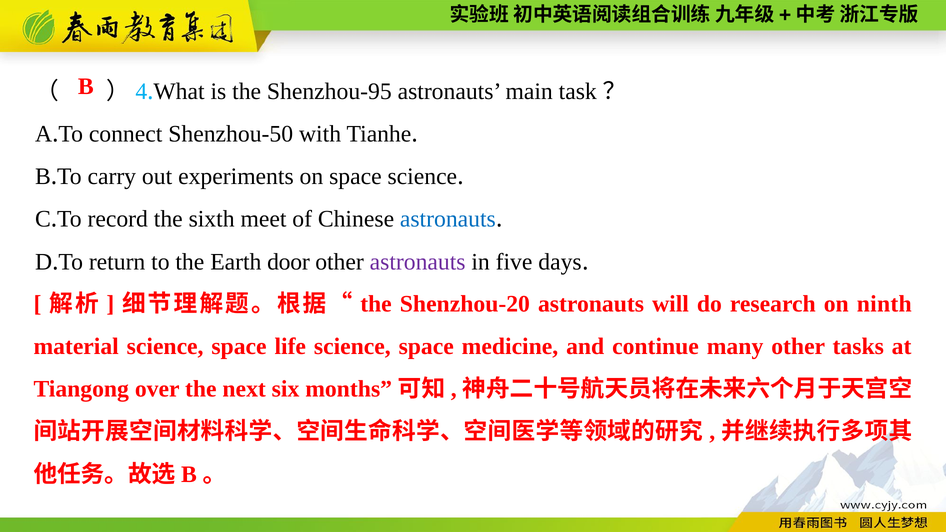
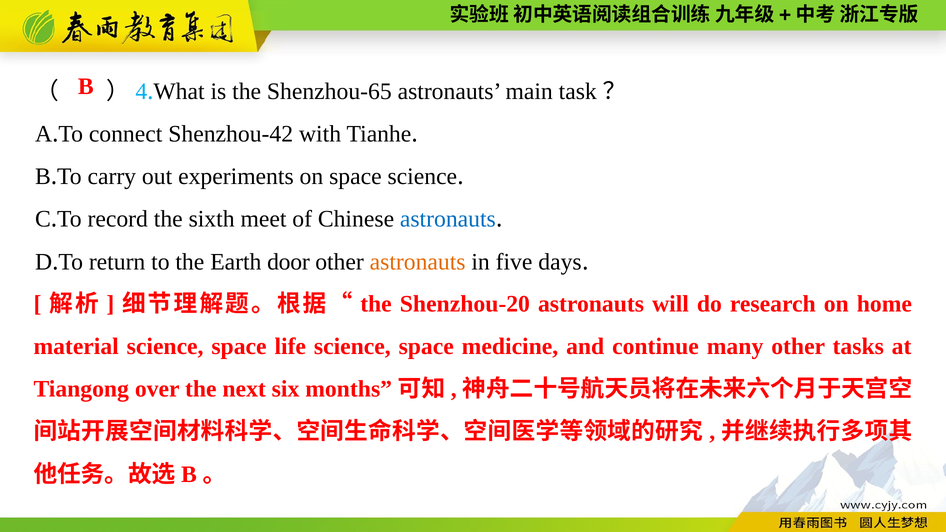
Shenzhou-95: Shenzhou-95 -> Shenzhou-65 (329, 92)
Shenzhou-50: Shenzhou-50 -> Shenzhou-42 (231, 134)
astronauts colour: purple -> orange (418, 262)
ninth: ninth -> home (884, 304)
